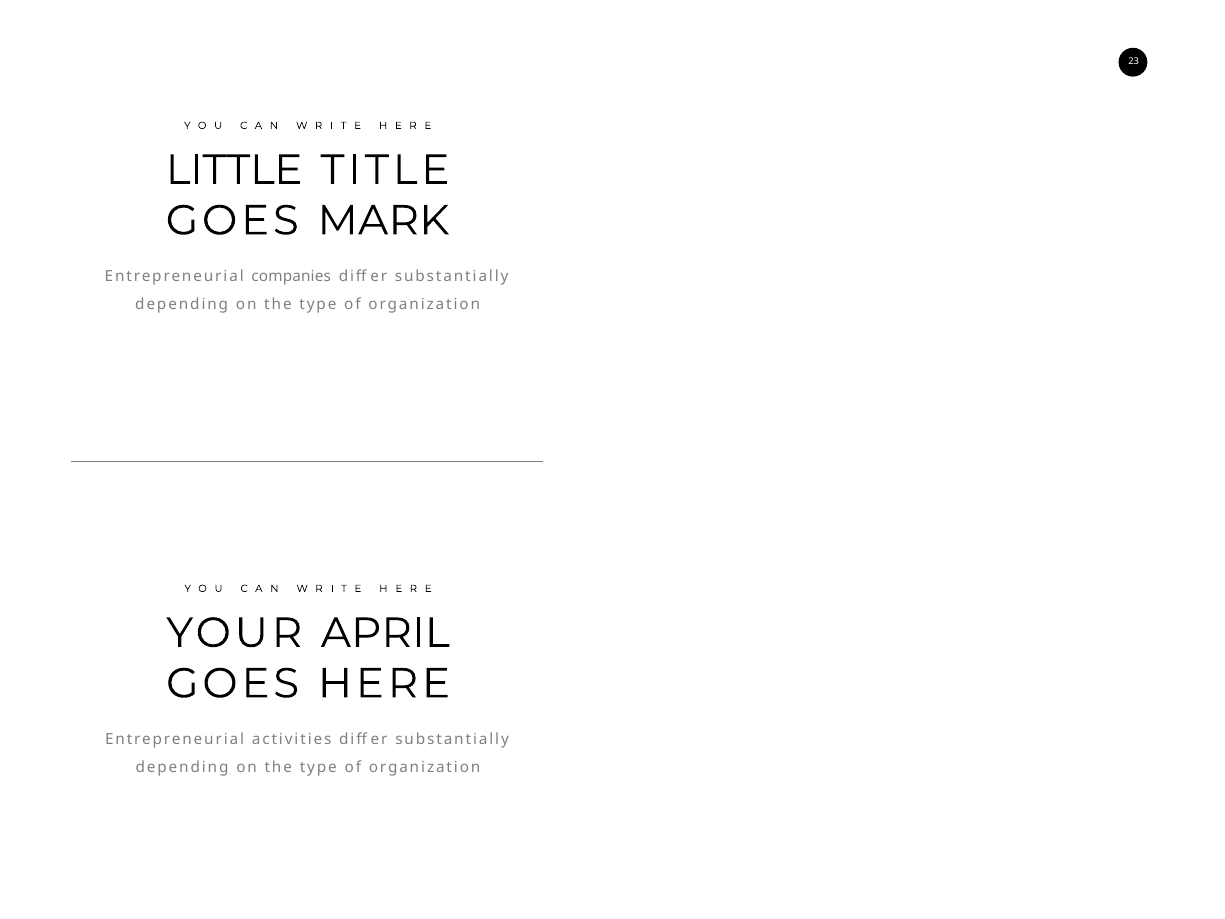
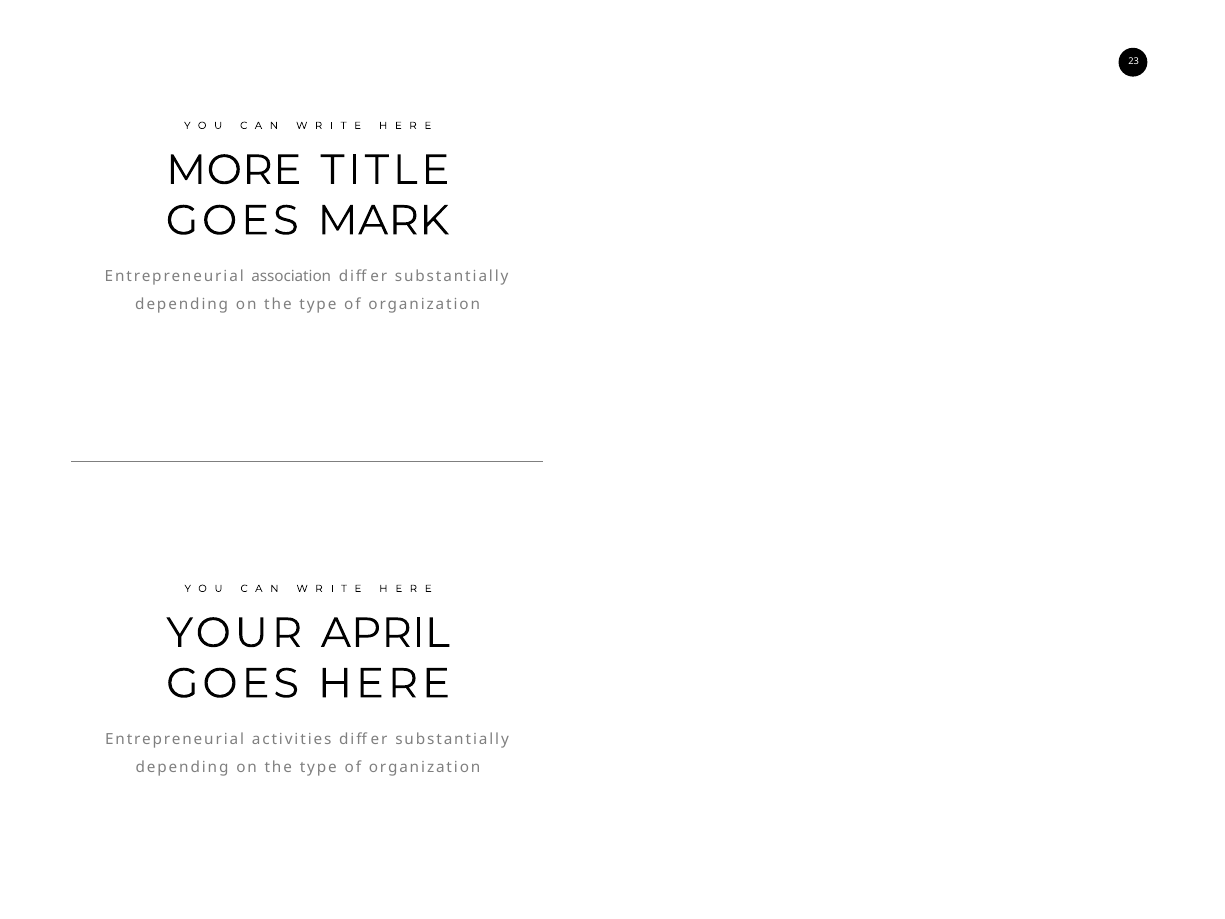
LITTLE: LITTLE -> MORE (234, 170)
companies: companies -> association (291, 277)
